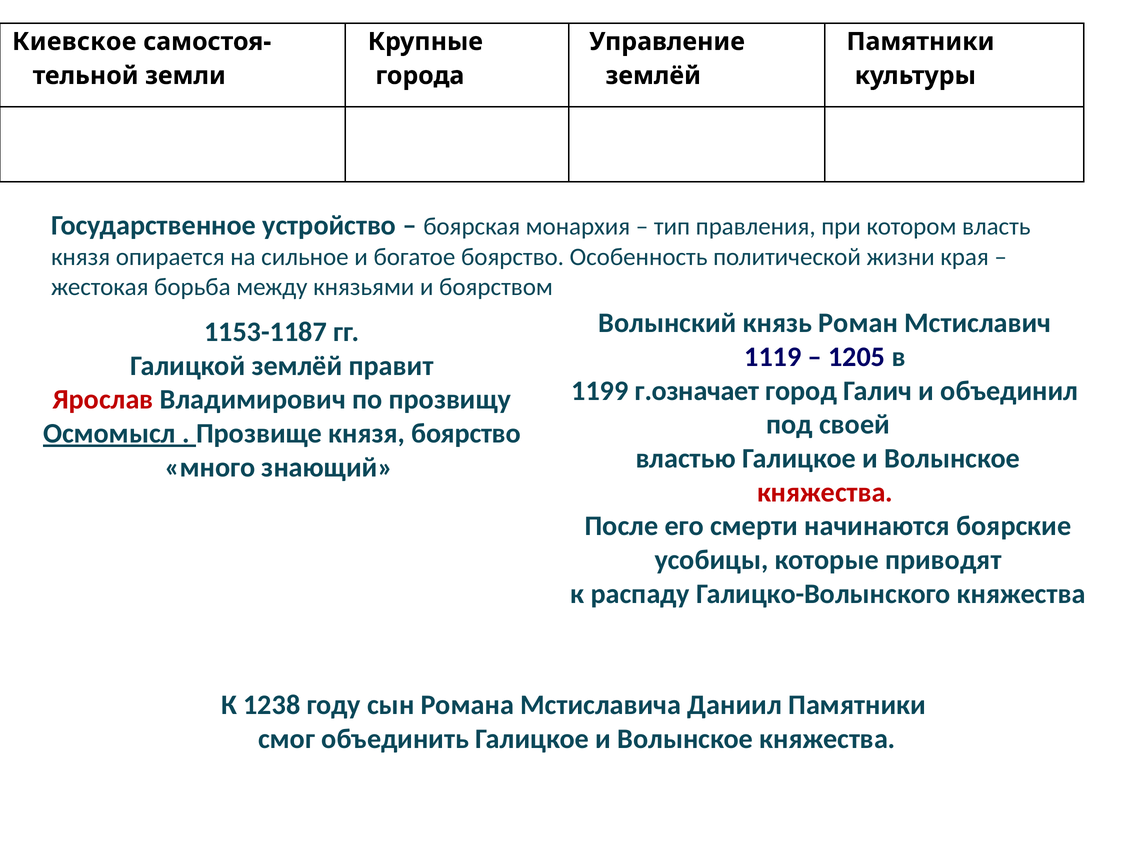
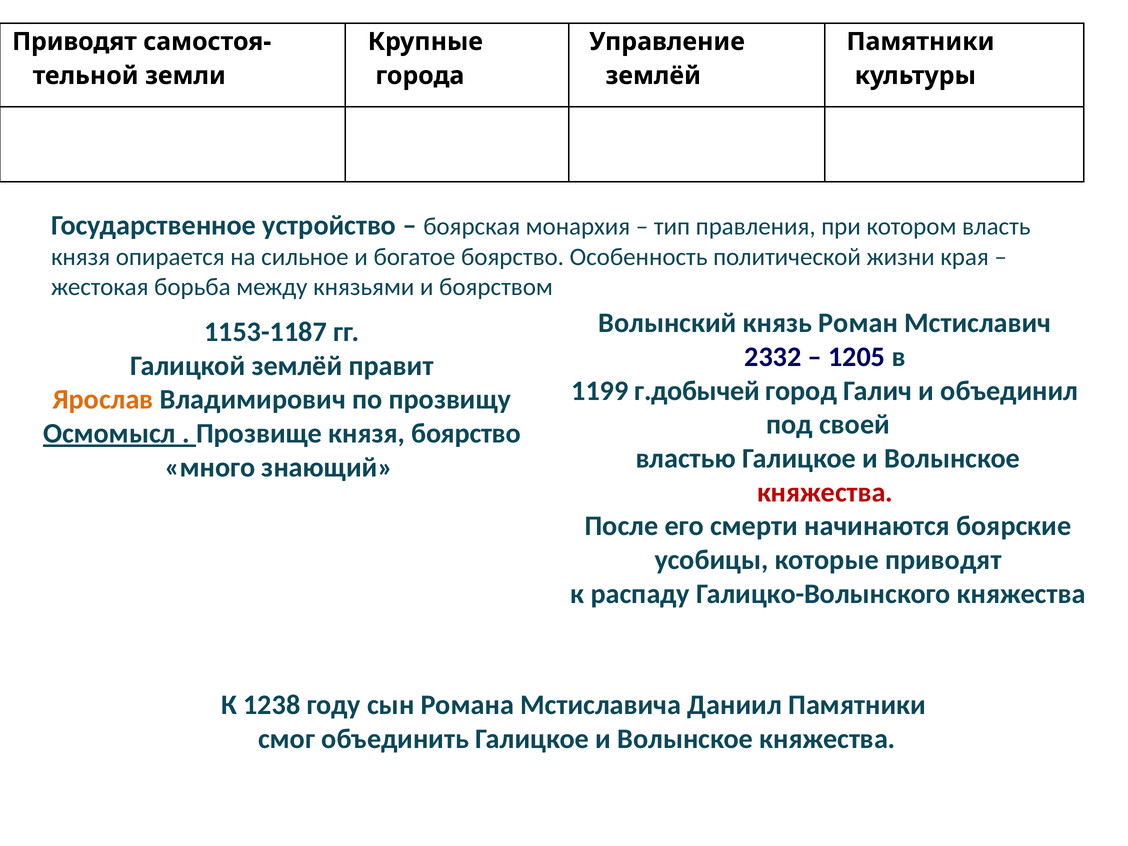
Киевское: Киевское -> Приводят (74, 42)
1119: 1119 -> 2332 (773, 357)
г.означает: г.означает -> г.добычей (697, 391)
Ярослав colour: red -> orange (103, 400)
